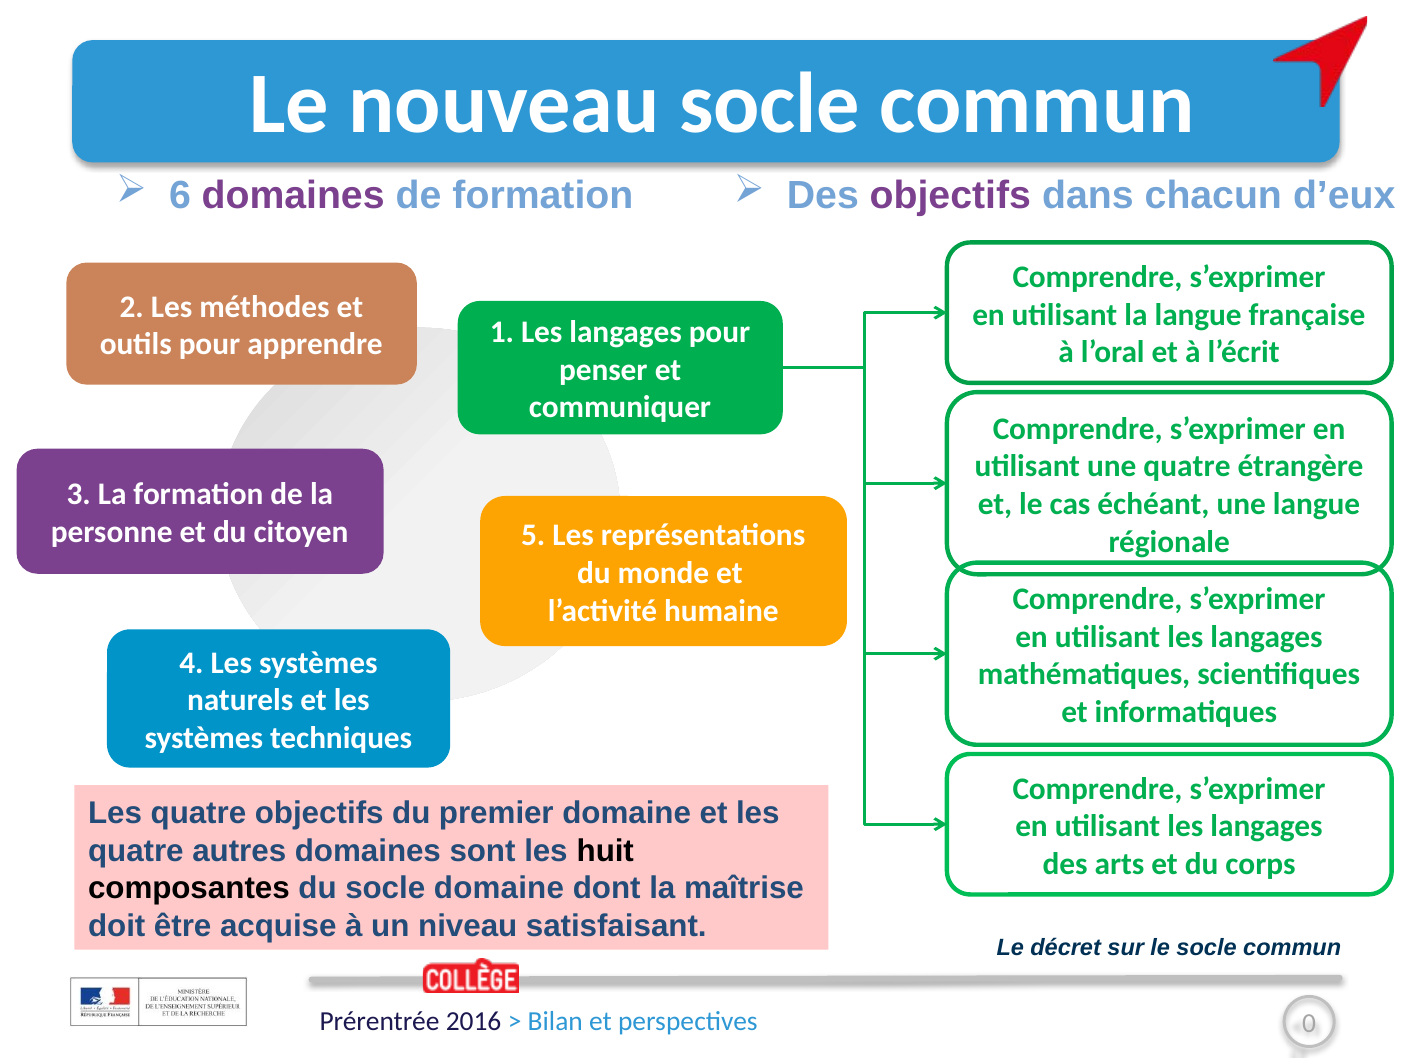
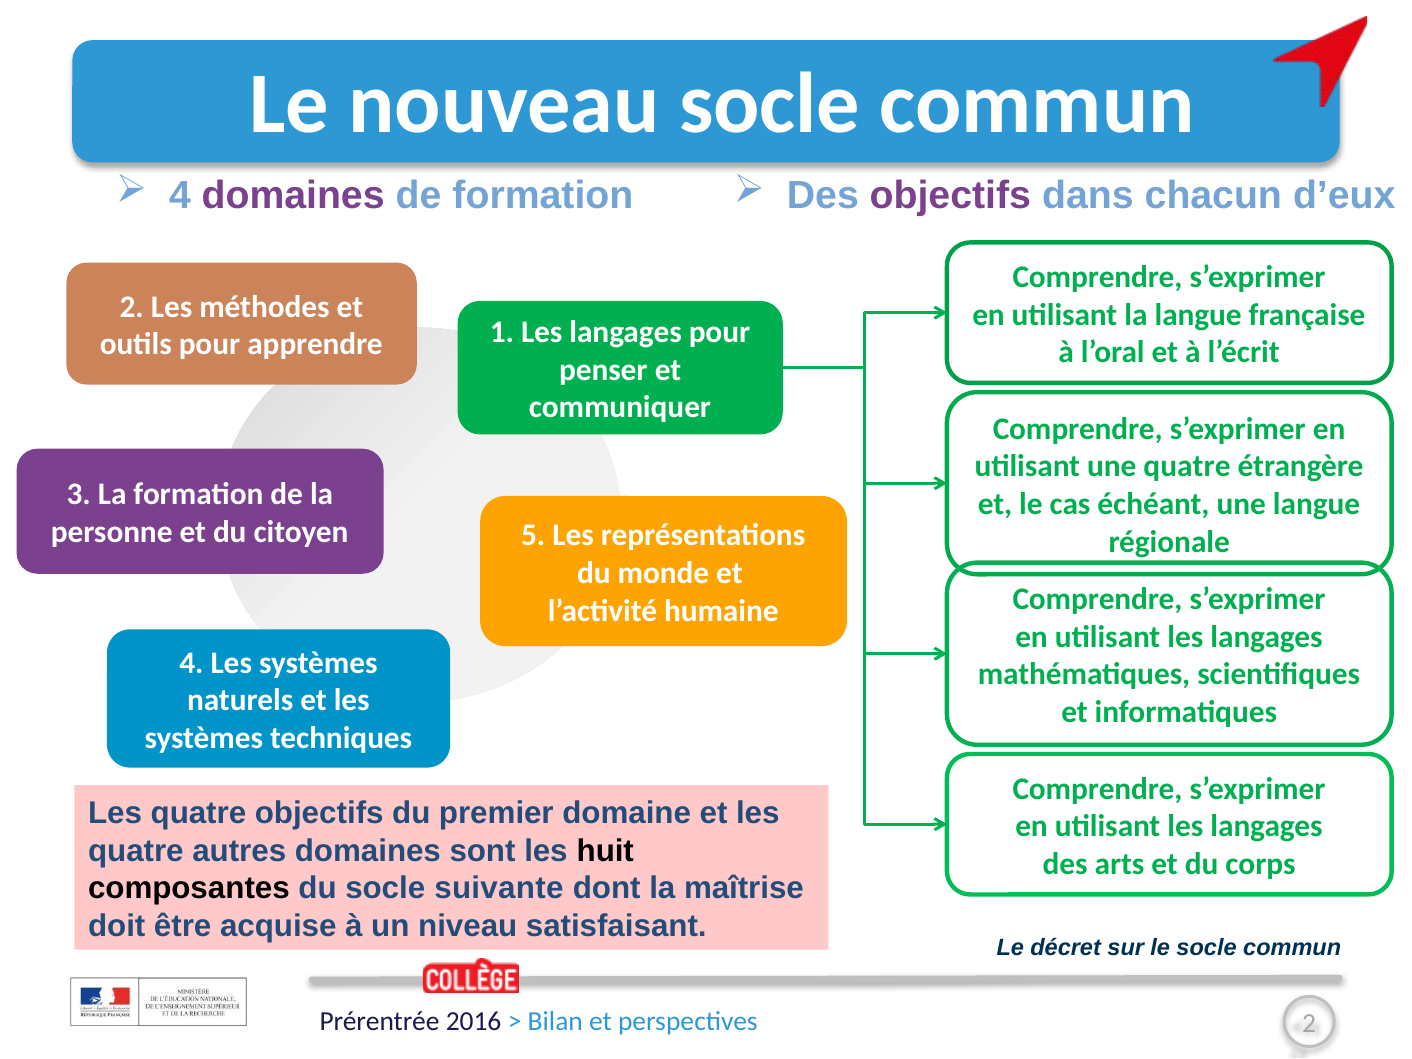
6: 6 -> 4 (180, 196)
socle domaine: domaine -> suivante (499, 888)
0: 0 -> 2 (1309, 1023)
